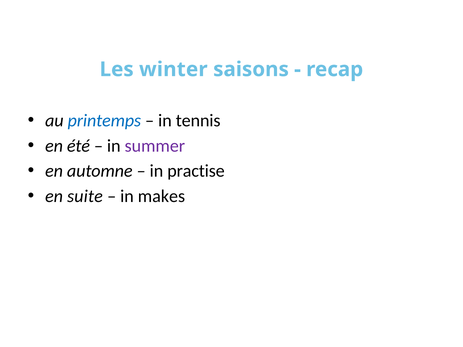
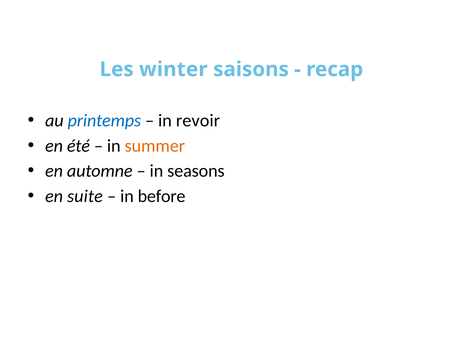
tennis: tennis -> revoir (198, 121)
summer colour: purple -> orange (155, 146)
practise: practise -> seasons (196, 171)
makes: makes -> before (162, 196)
